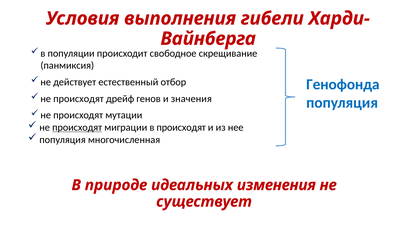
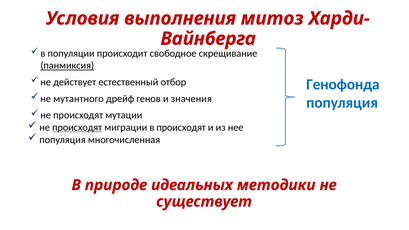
гибели: гибели -> митоз (272, 18)
панмиксия underline: none -> present (67, 66)
происходят: происходят -> мутантного (78, 99)
изменения: изменения -> методики (276, 185)
